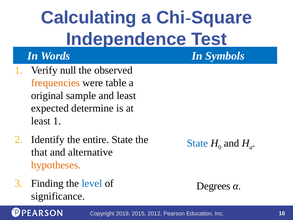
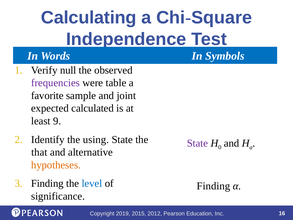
frequencies colour: orange -> purple (55, 83)
original: original -> favorite (47, 95)
and least: least -> joint (126, 95)
determine: determine -> calculated (93, 108)
least 1: 1 -> 9 (57, 121)
entire: entire -> using (96, 139)
State colour: blue -> purple (197, 143)
Degrees: Degrees -> Finding (213, 186)
